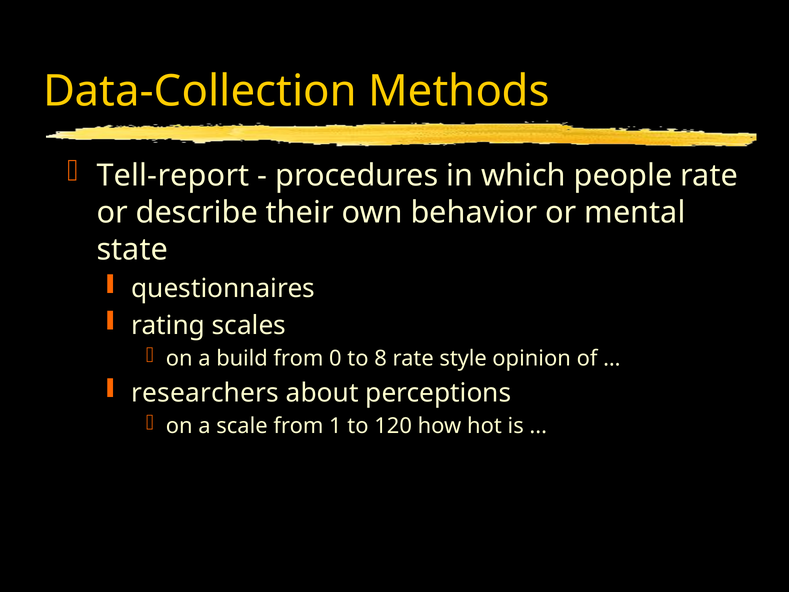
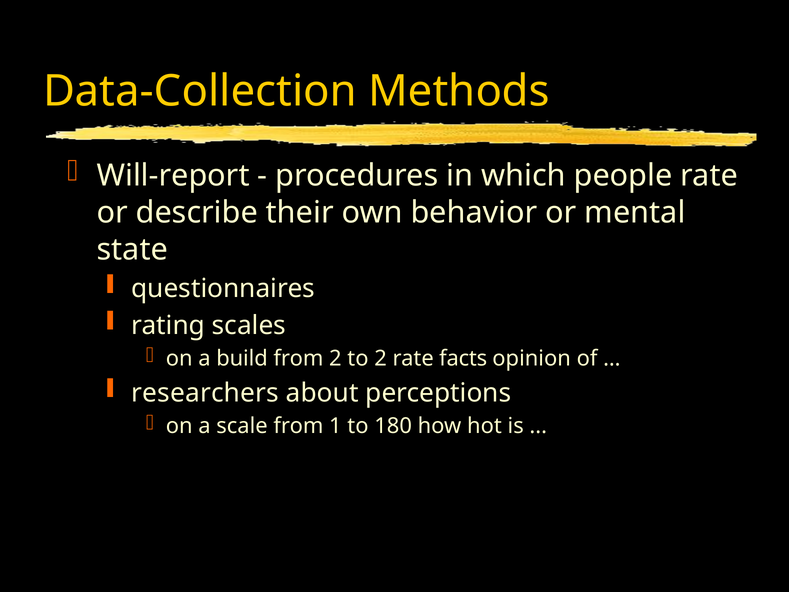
Tell-report: Tell-report -> Will-report (173, 176)
from 0: 0 -> 2 (335, 358)
to 8: 8 -> 2 (381, 358)
style: style -> facts (463, 358)
120: 120 -> 180 (393, 426)
